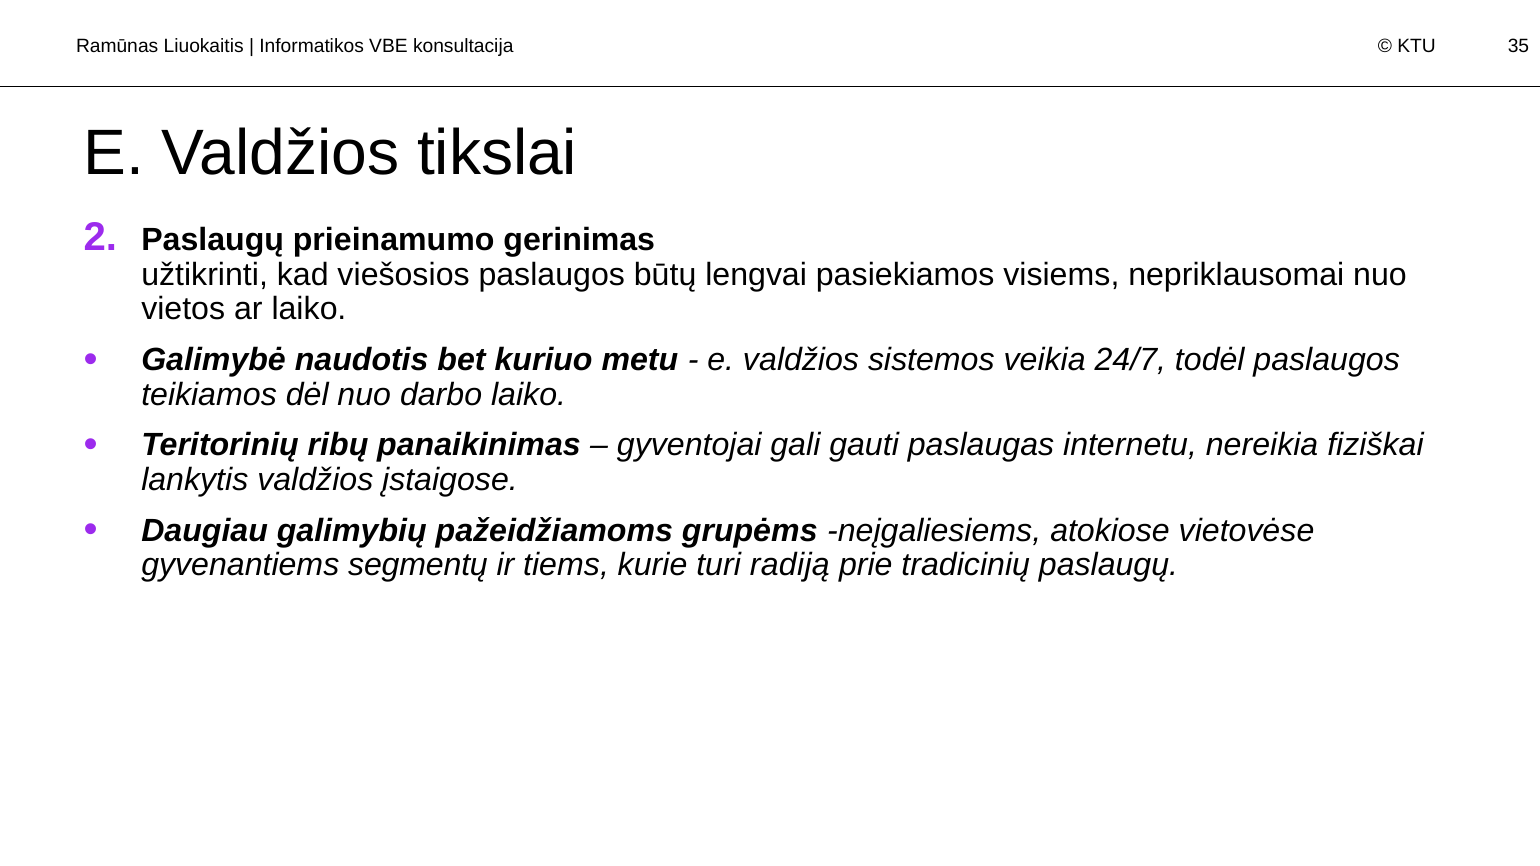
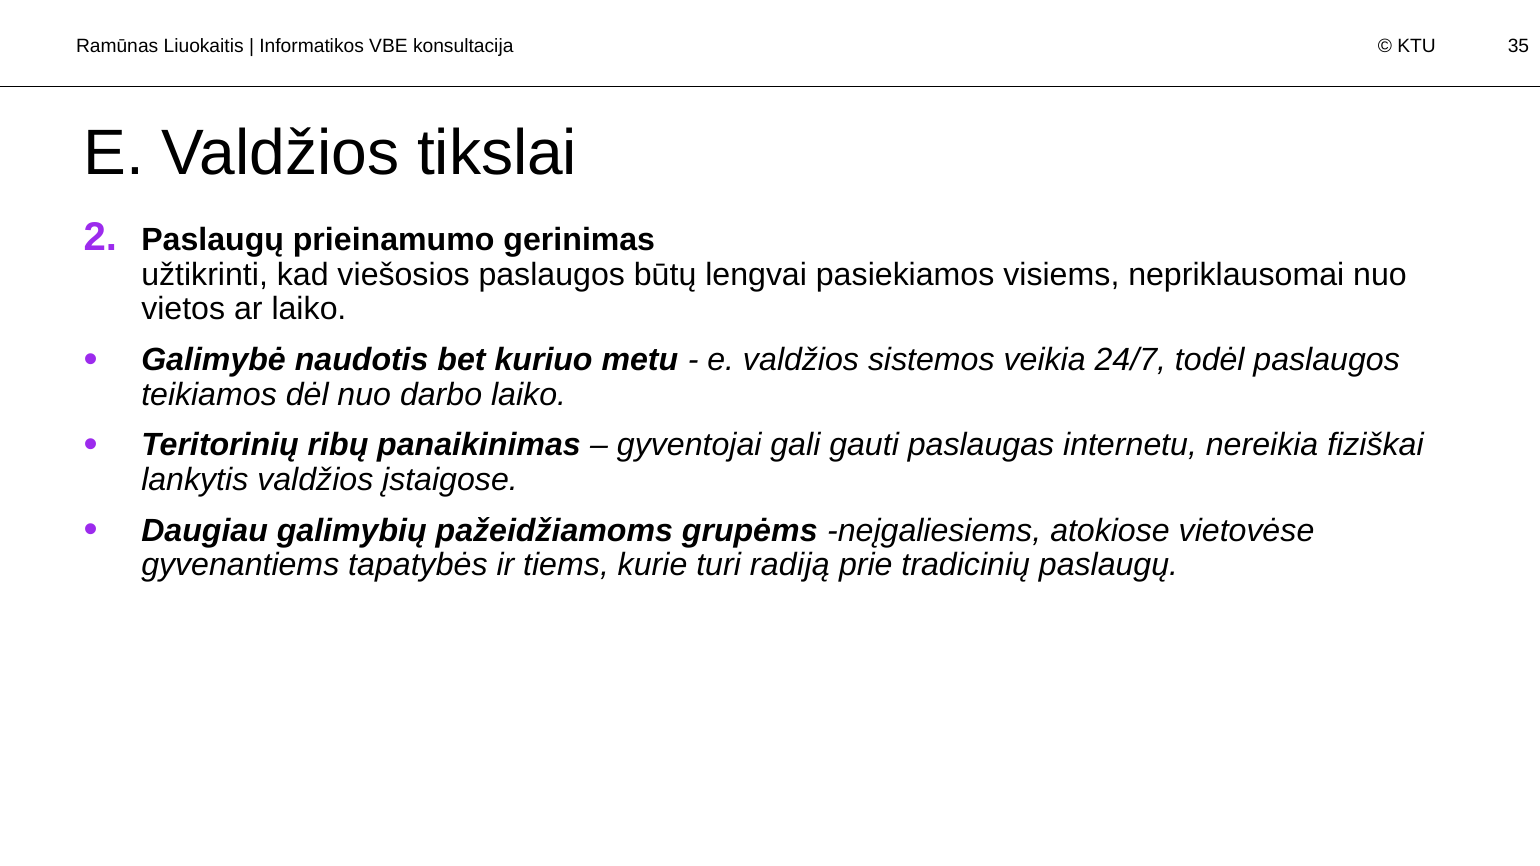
segmentų: segmentų -> tapatybės (418, 565)
